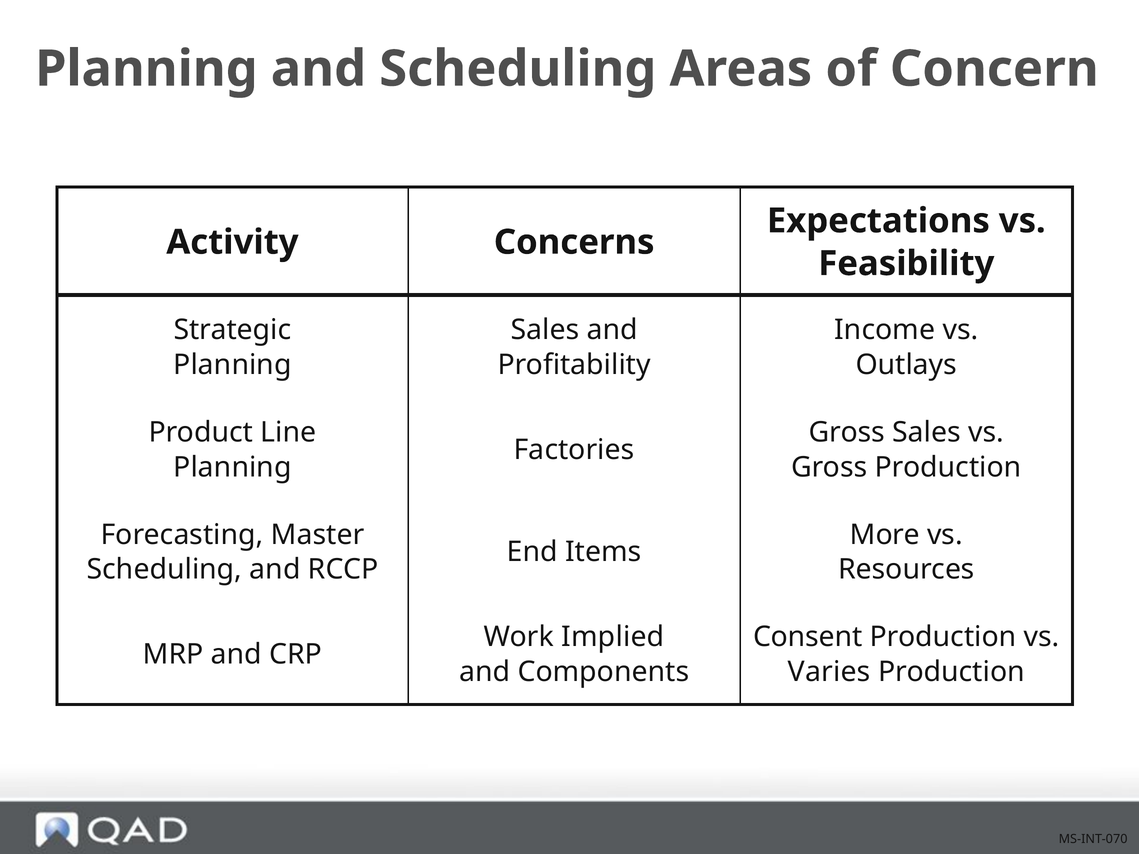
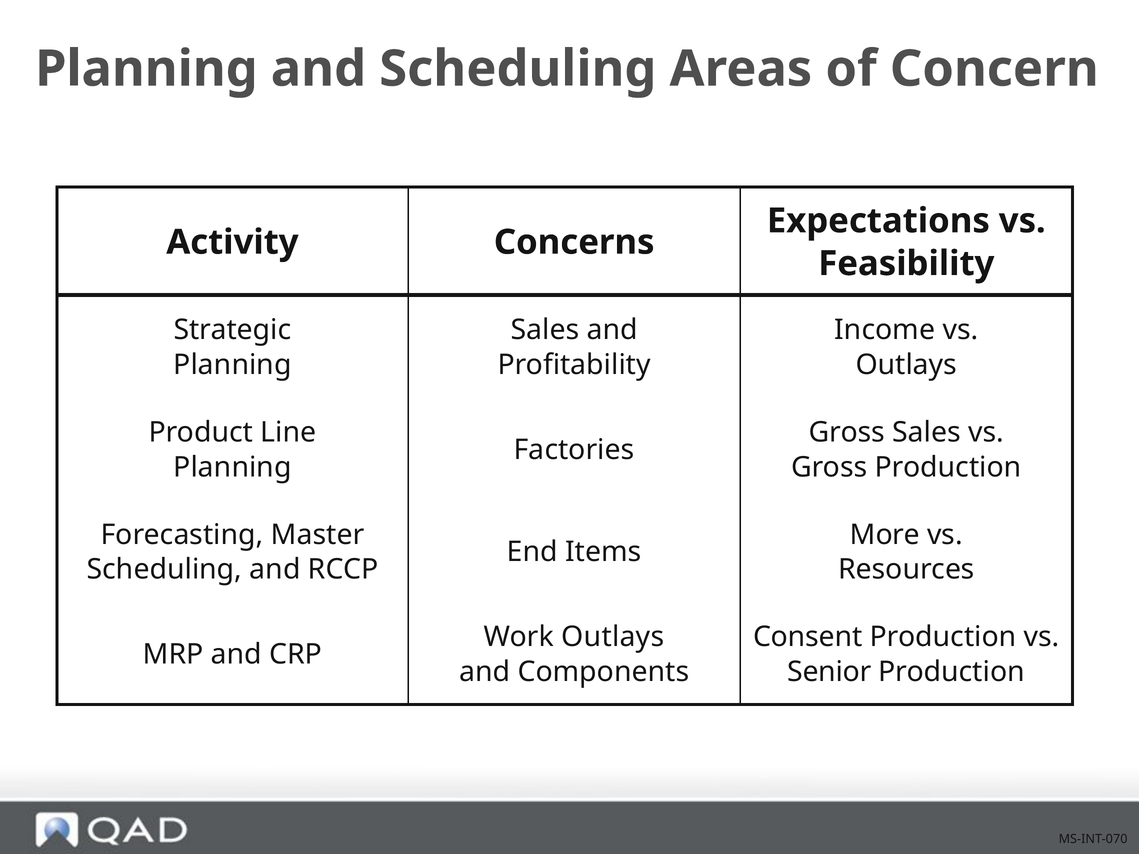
Work Implied: Implied -> Outlays (613, 637)
Varies: Varies -> Senior (829, 672)
